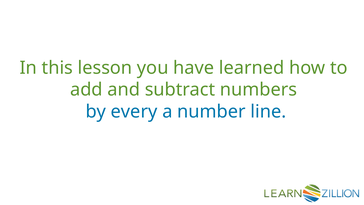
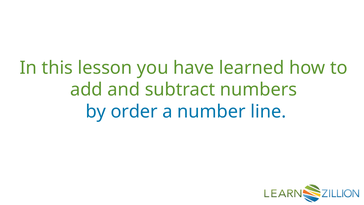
every: every -> order (134, 111)
